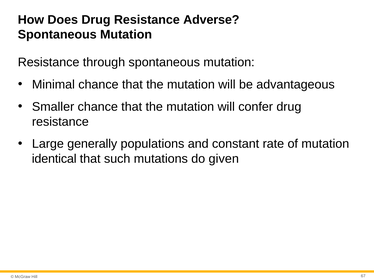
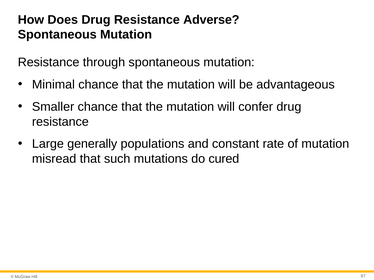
identical: identical -> misread (54, 159)
given: given -> cured (224, 159)
